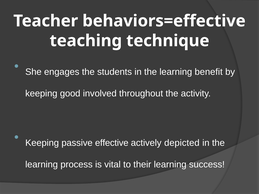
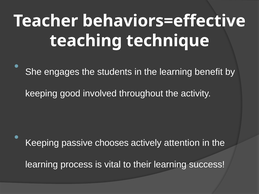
effective: effective -> chooses (112, 143)
depicted: depicted -> attention (182, 143)
